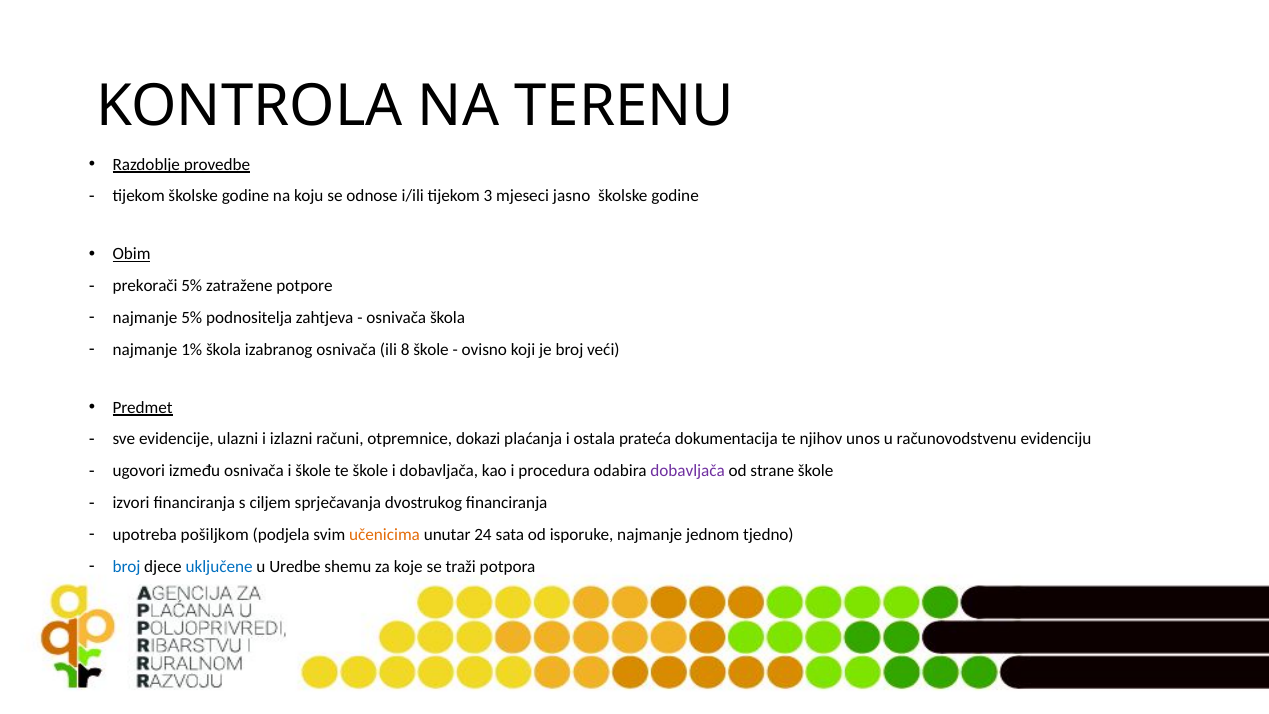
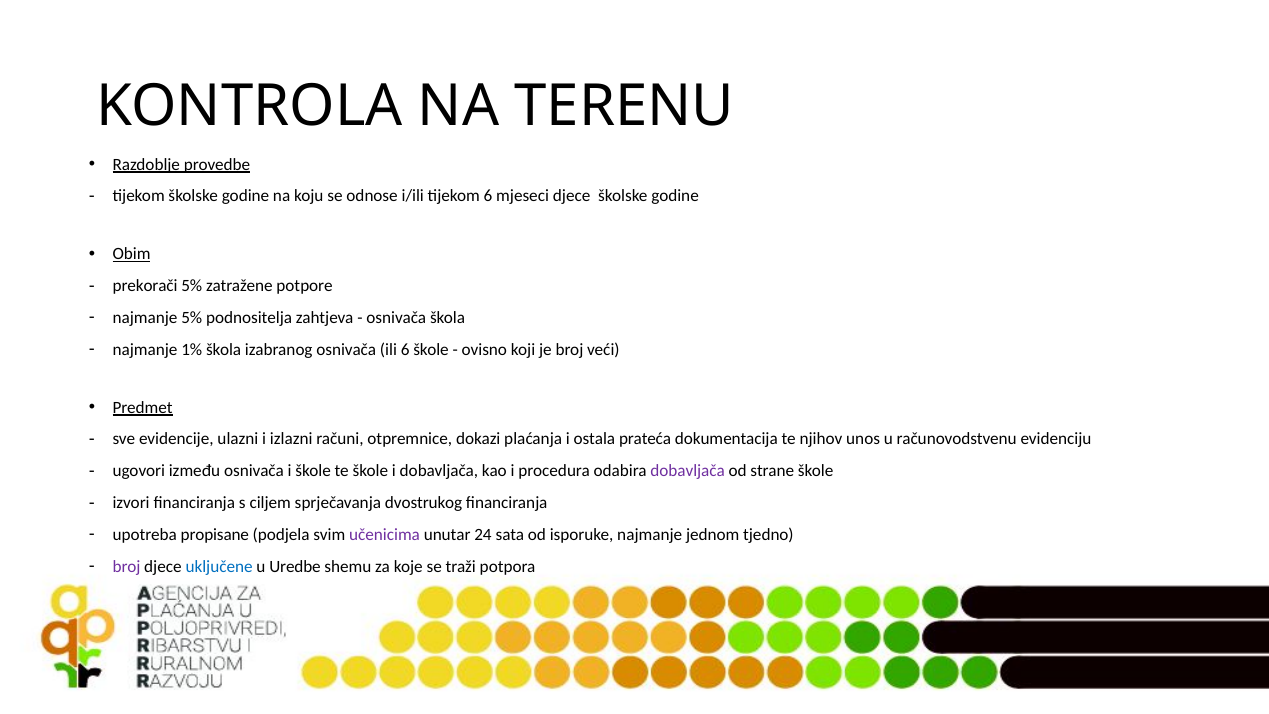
tijekom 3: 3 -> 6 (488, 196)
mjeseci jasno: jasno -> djece (572, 196)
ili 8: 8 -> 6 (405, 349)
pošiljkom: pošiljkom -> propisane (215, 535)
učenicima colour: orange -> purple (385, 535)
broj colour: blue -> purple (127, 566)
